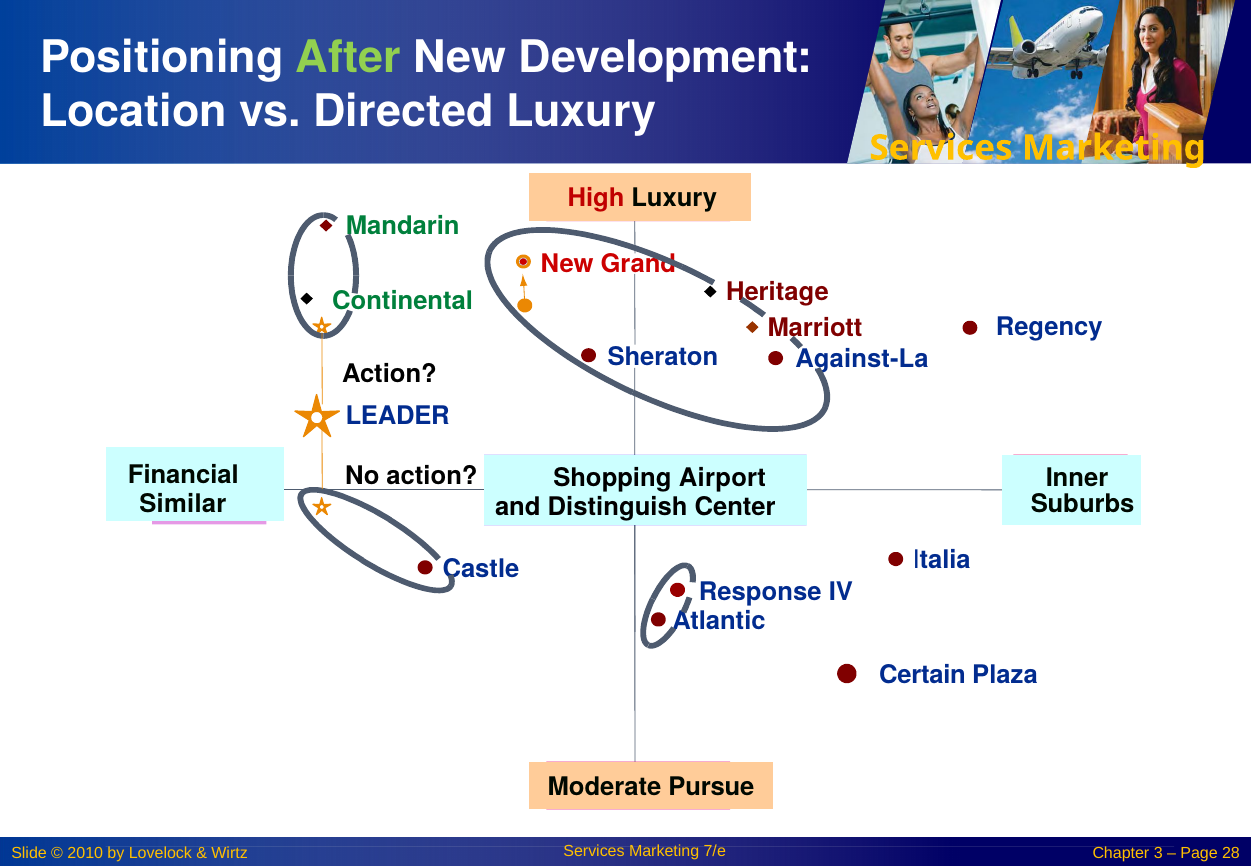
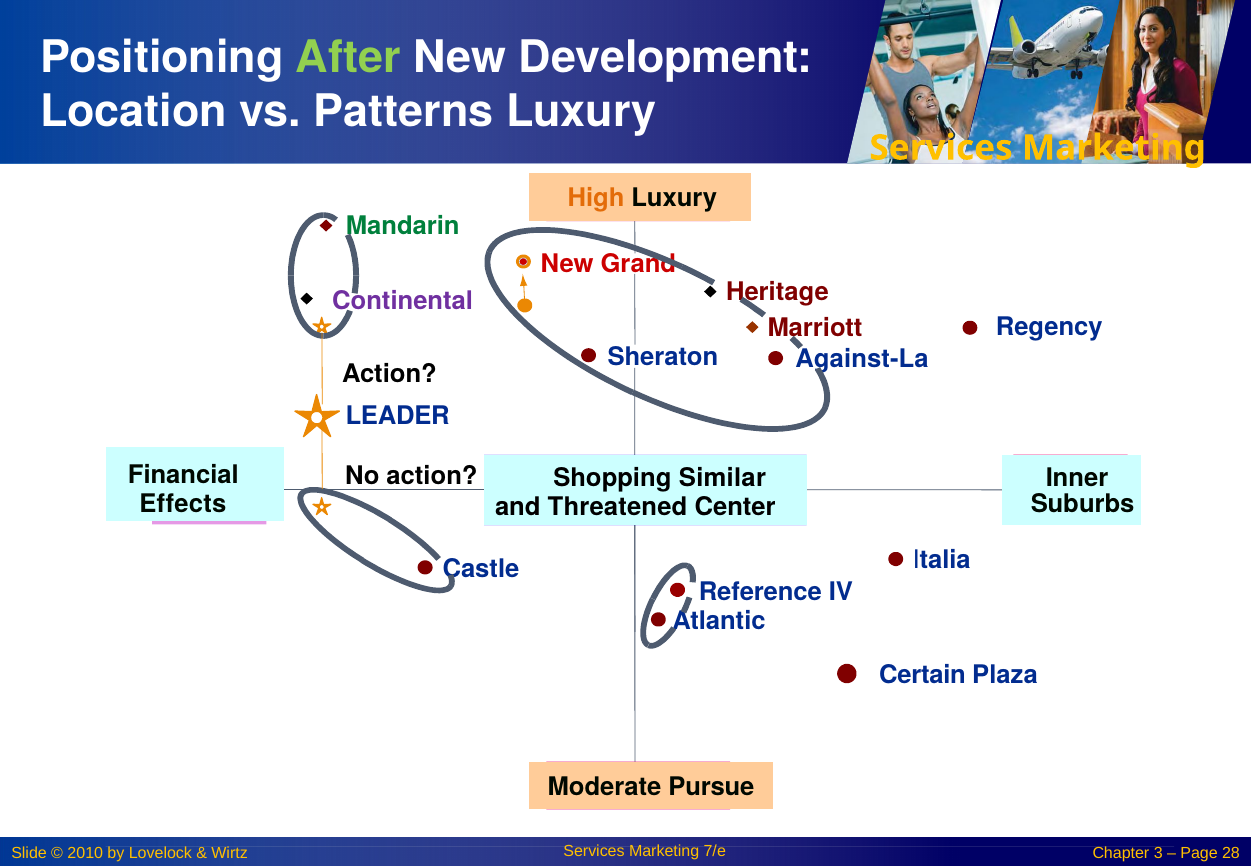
Directed: Directed -> Patterns (404, 112)
High colour: red -> orange (596, 199)
Continental colour: green -> purple (403, 301)
Airport: Airport -> Similar (722, 479)
Similar: Similar -> Effects (183, 505)
Distinguish: Distinguish -> Threatened (618, 507)
Response: Response -> Reference (760, 592)
